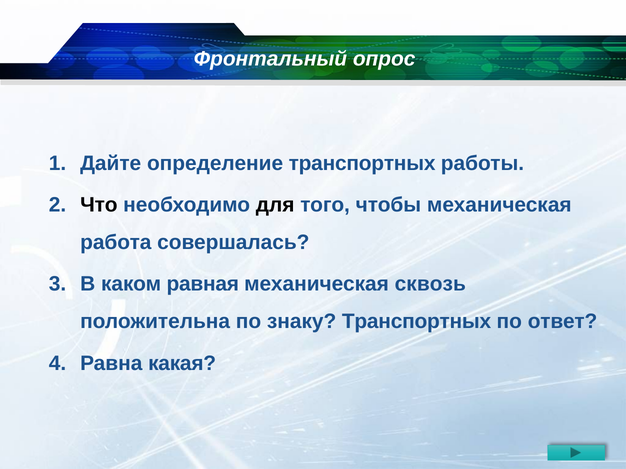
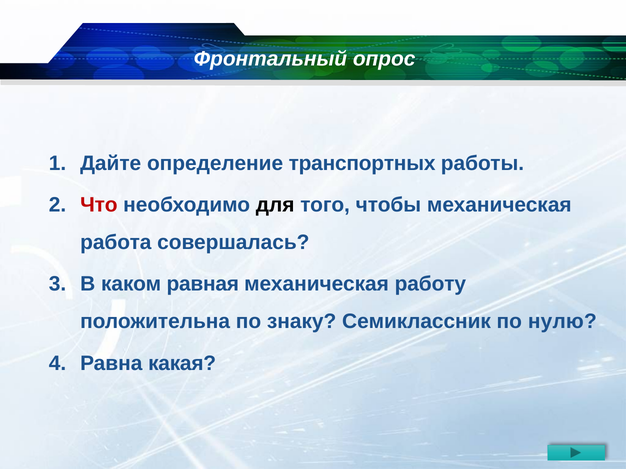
Что colour: black -> red (99, 205)
сквозь: сквозь -> работу (430, 284)
знаку Транспортных: Транспортных -> Семиклассник (416, 322)
ответ: ответ -> нулю (562, 322)
